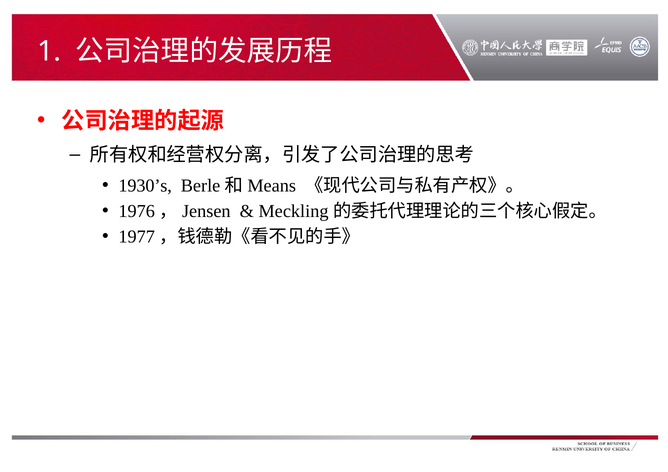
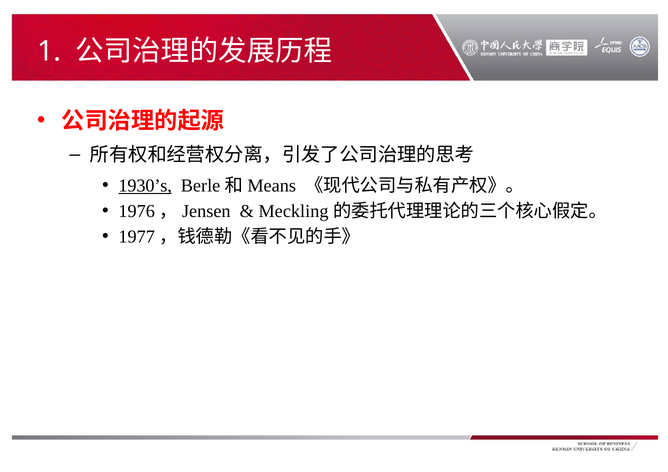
1930’s underline: none -> present (145, 186)
